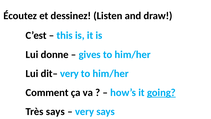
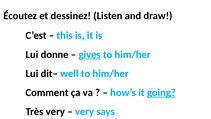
gives underline: none -> present (90, 54)
dit– very: very -> well (69, 73)
Très says: says -> very (55, 111)
